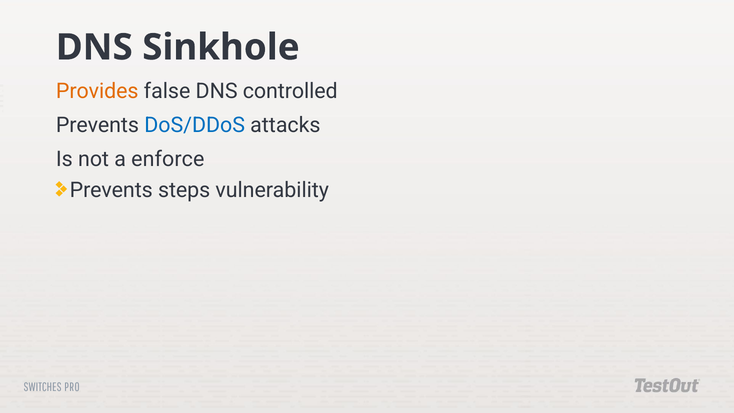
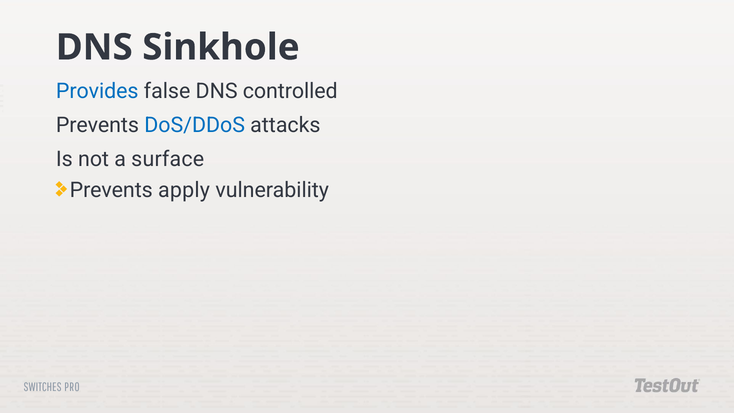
Provides colour: orange -> blue (97, 91)
enforce: enforce -> surface (168, 159)
steps: steps -> apply (184, 190)
